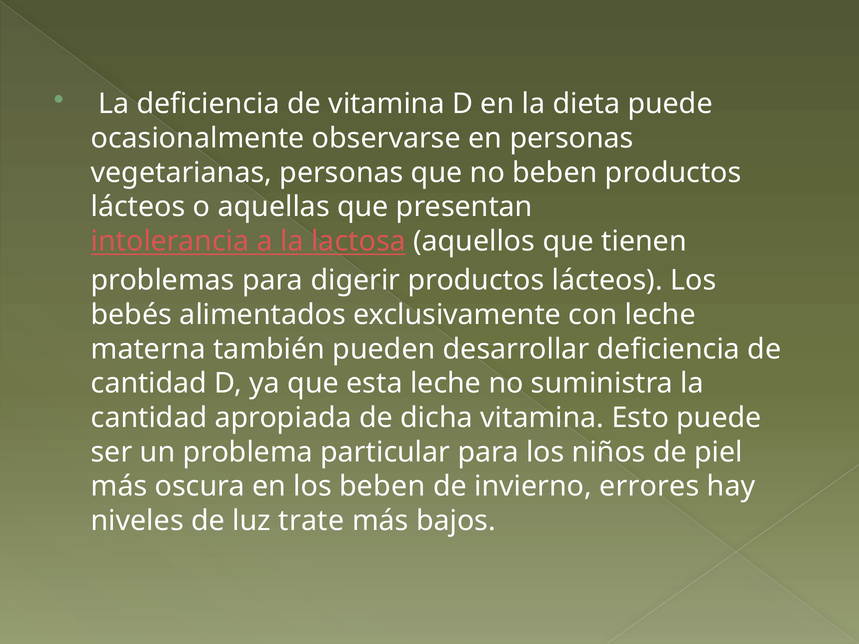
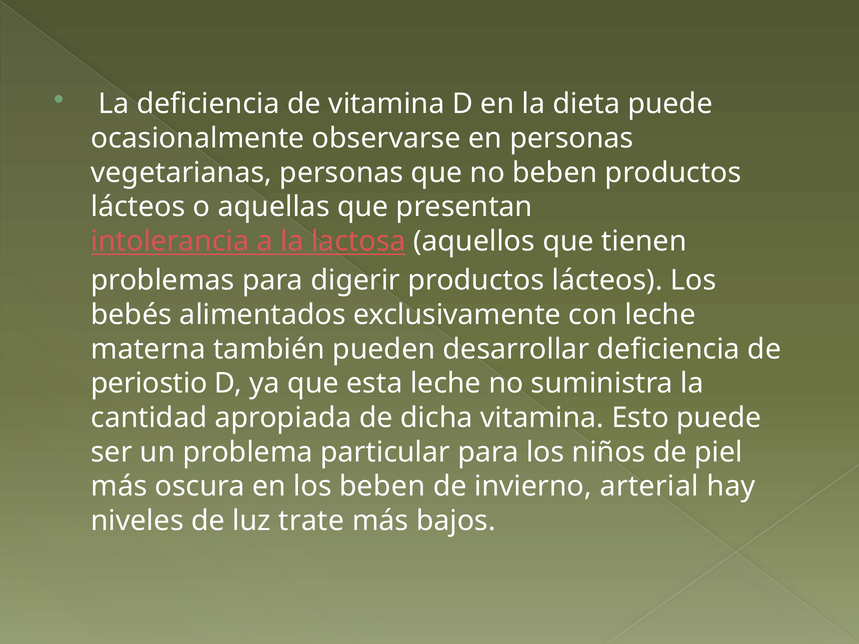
cantidad: cantidad -> periostio (149, 384)
errores: errores -> arterial (649, 487)
